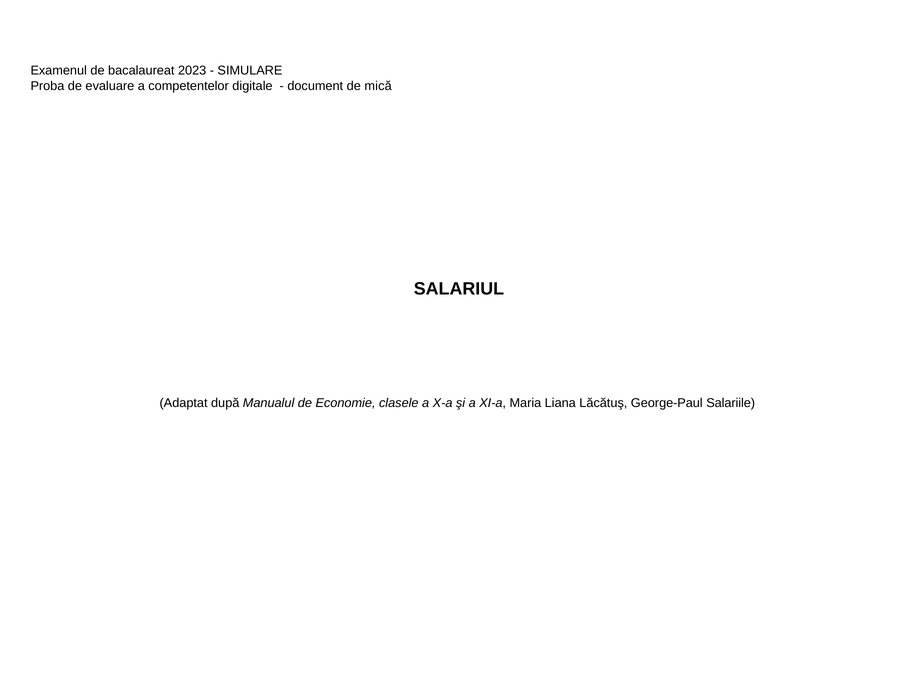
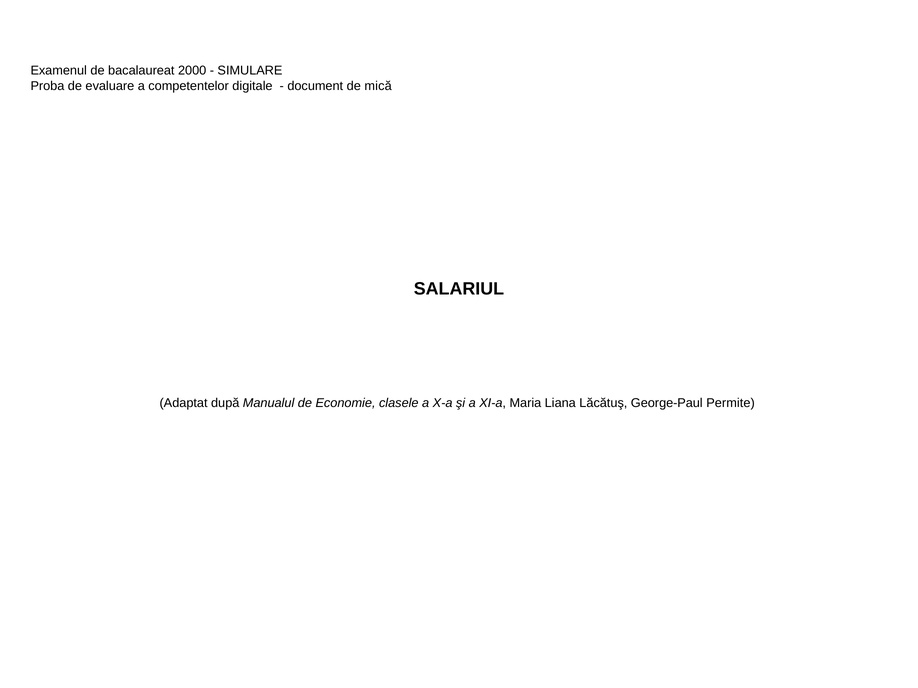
2023: 2023 -> 2000 (192, 71)
Salariile: Salariile -> Permite (731, 403)
